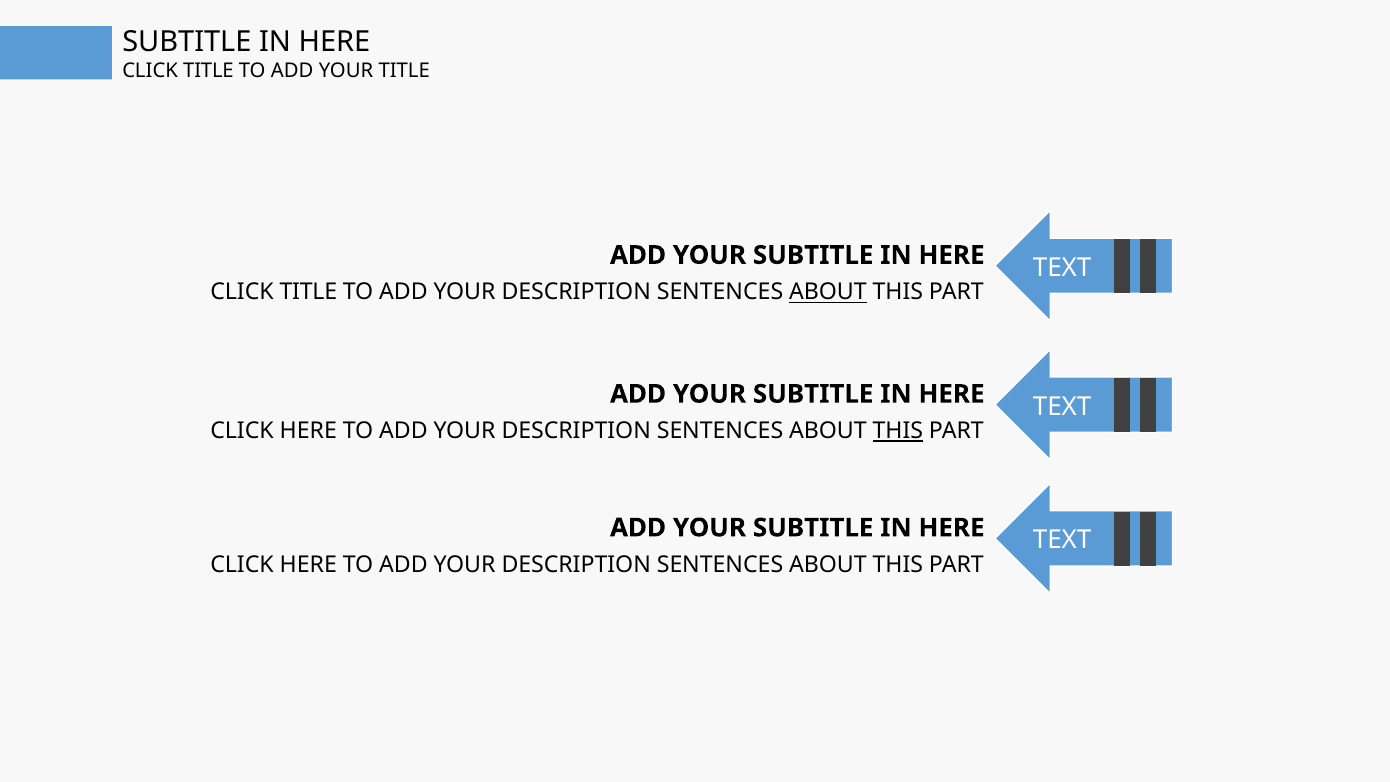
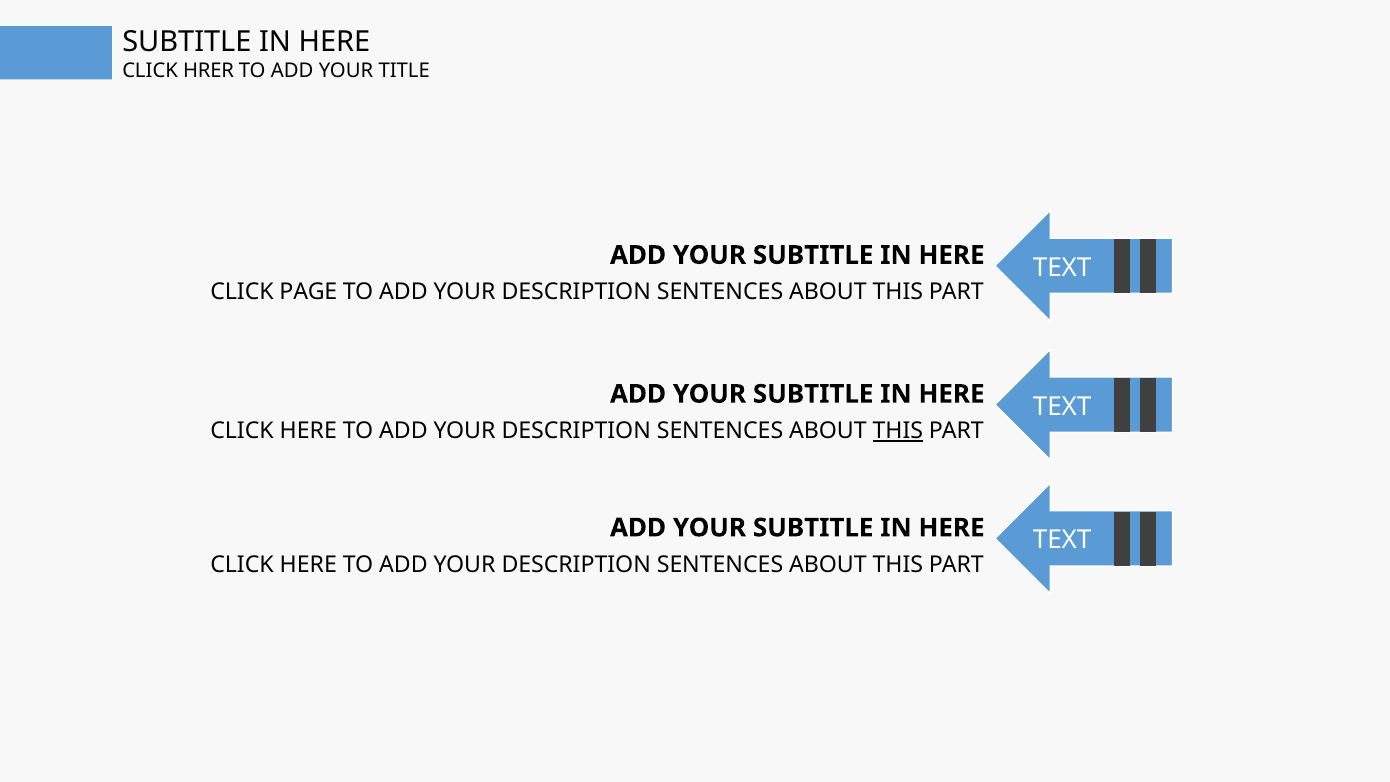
TITLE: TITLE -> HRER (208, 71)
TITLE: TITLE -> PAGE (308, 292)
ABOUT underline: present -> none (828, 292)
